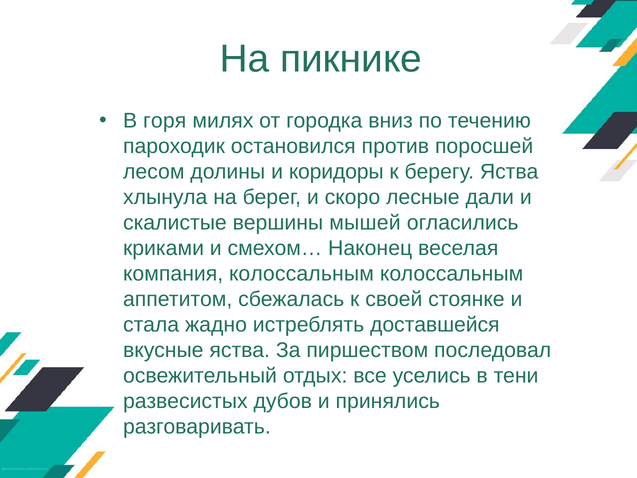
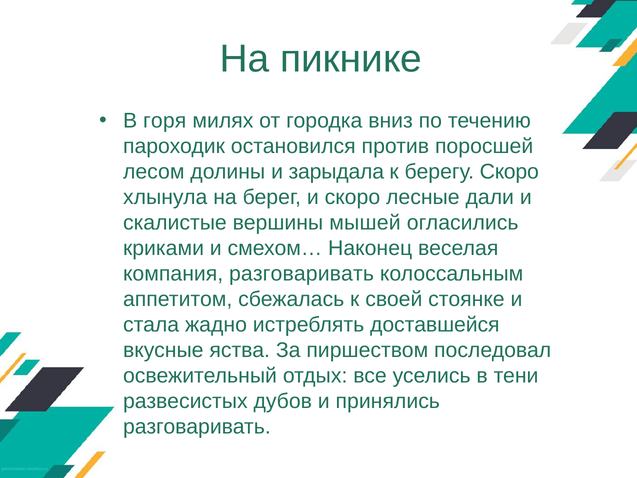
коридоры: коридоры -> зарыдала (336, 172)
берегу Яства: Яства -> Скоро (509, 172)
компания колоссальным: колоссальным -> разговаривать (301, 274)
